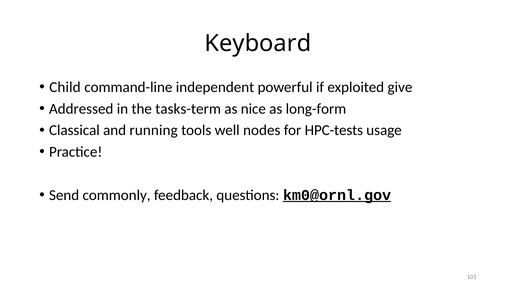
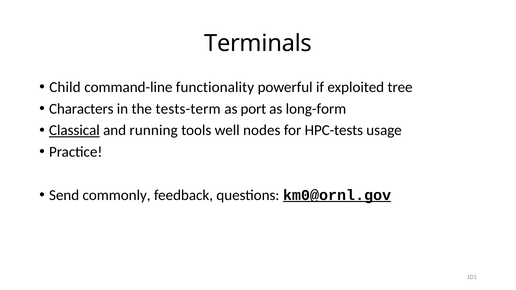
Keyboard: Keyboard -> Terminals (258, 43)
independent: independent -> functionality (215, 87)
give: give -> tree (400, 87)
Addressed: Addressed -> Characters (81, 109)
tasks-term: tasks-term -> tests-term (188, 109)
nice: nice -> port (253, 109)
Classical underline: none -> present (74, 130)
